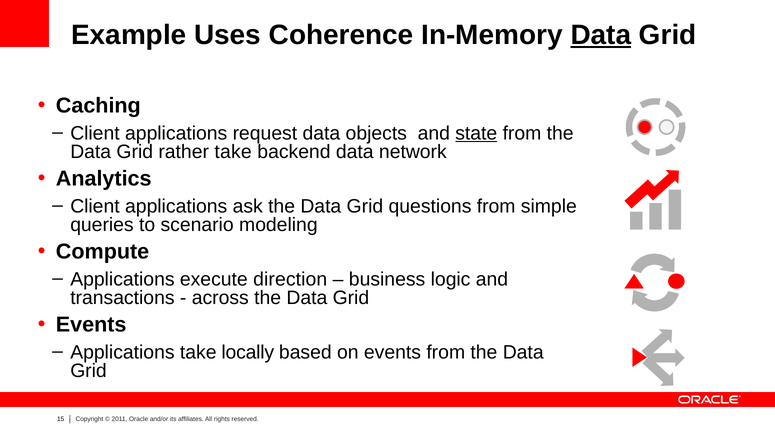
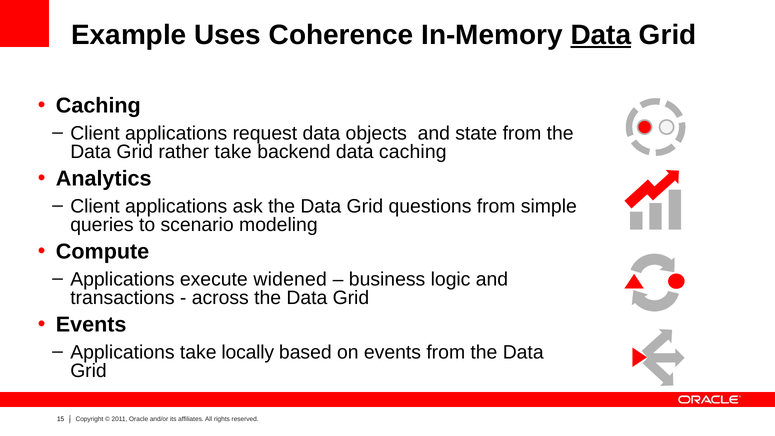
state underline: present -> none (476, 133)
data network: network -> caching (413, 152)
direction: direction -> widened (290, 279)
